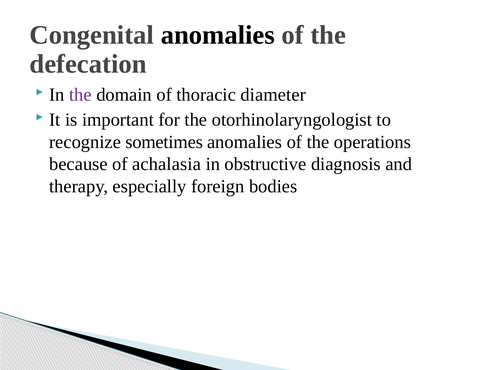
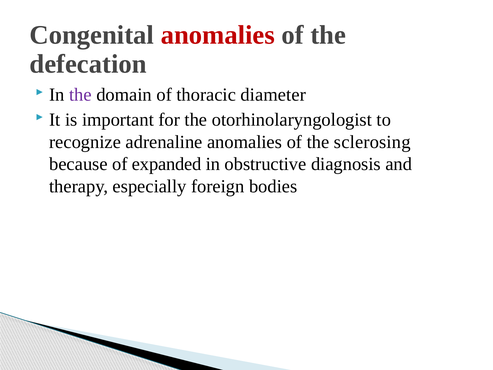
anomalies colour: black -> red (218, 35)
sometimes: sometimes -> adrenaline (164, 142)
operations: operations -> sclerosing (372, 142)
achalasia: achalasia -> expanded (167, 164)
